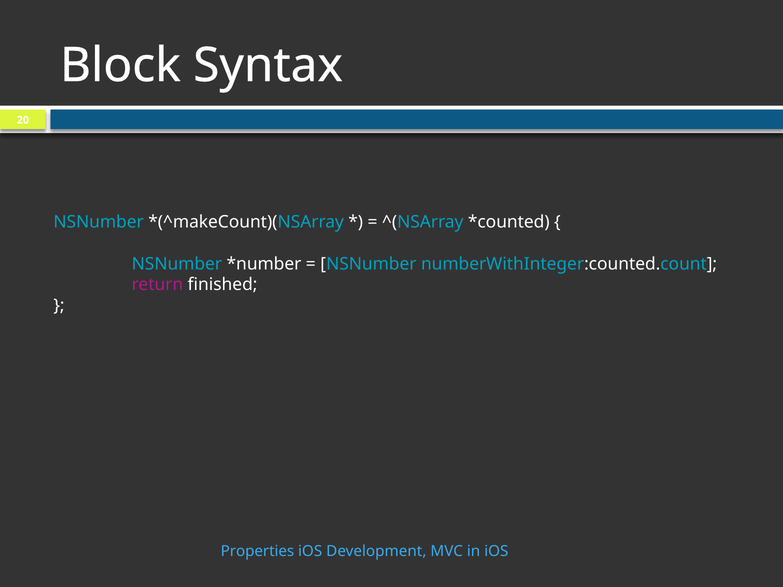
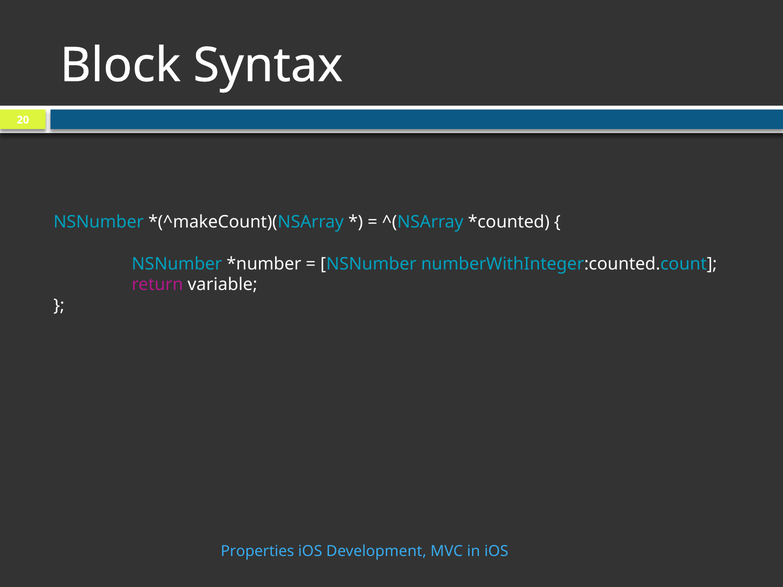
finished: finished -> variable (223, 285)
